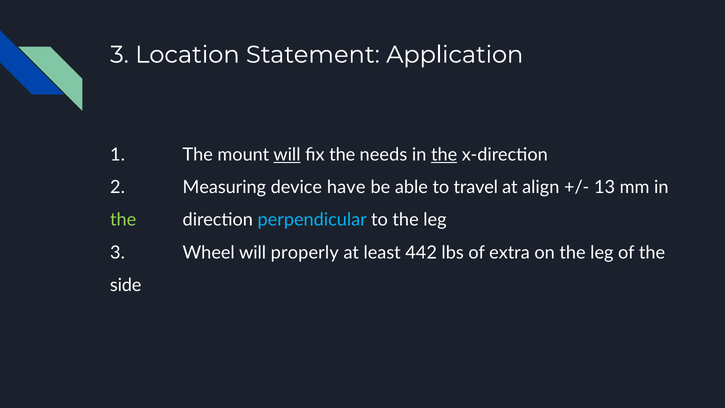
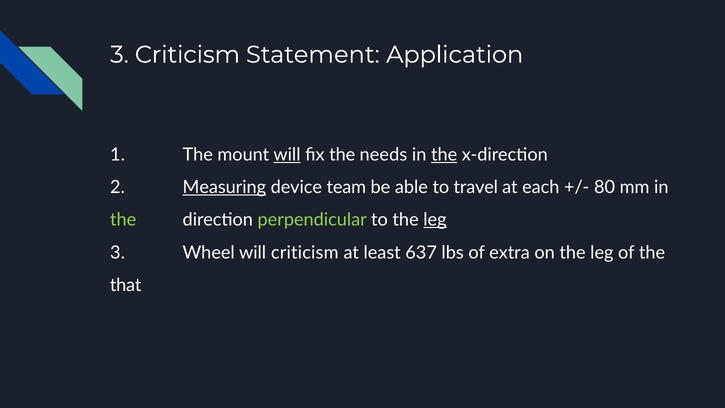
3 Location: Location -> Criticism (187, 55)
Measuring underline: none -> present (224, 187)
have: have -> team (346, 187)
align: align -> each (541, 187)
13: 13 -> 80 (605, 187)
perpendicular colour: light blue -> light green (312, 220)
leg underline: none -> present (435, 220)
will properly: properly -> criticism (305, 252)
442: 442 -> 637 (421, 252)
side: side -> that (126, 285)
